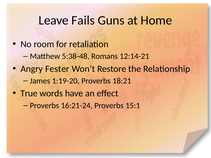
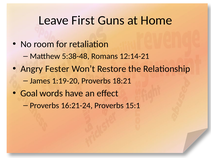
Fails: Fails -> First (83, 20)
True: True -> Goal (29, 94)
